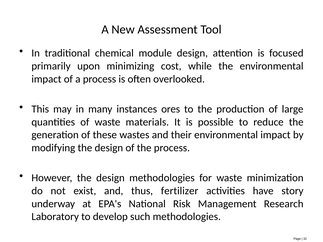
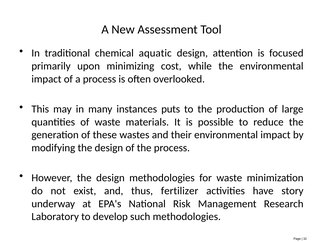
module: module -> aquatic (155, 53)
ores: ores -> puts (171, 109)
